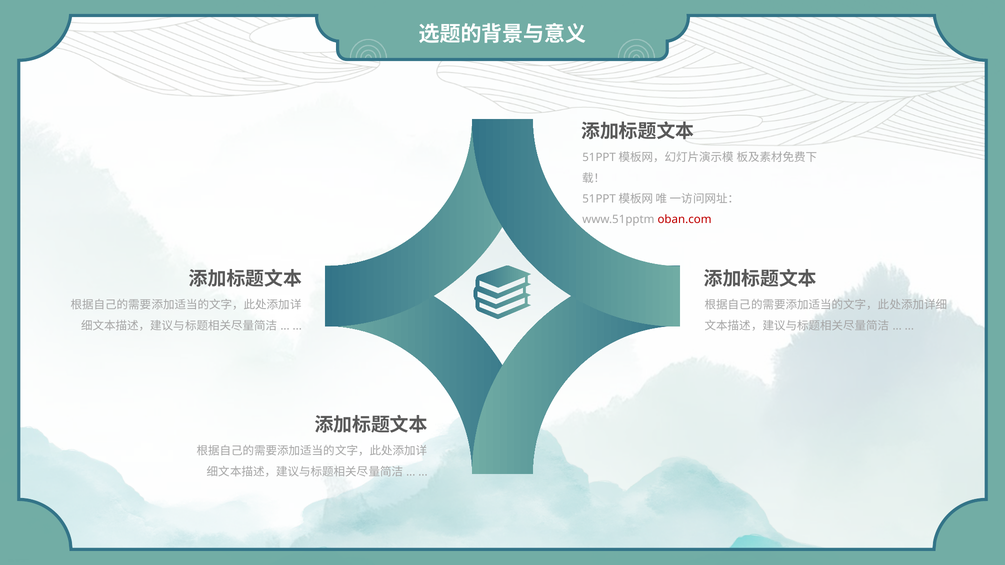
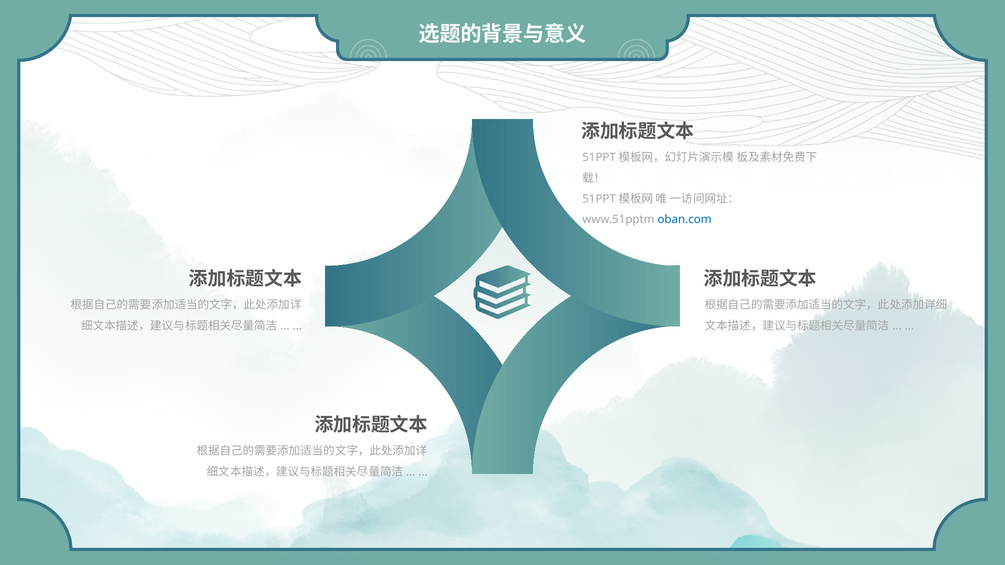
oban.com colour: red -> blue (685, 220)
